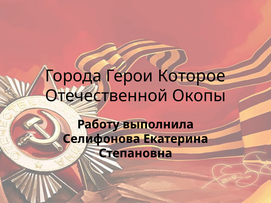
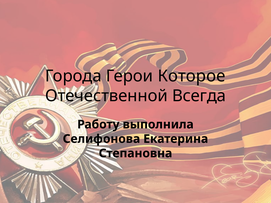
Окопы: Окопы -> Всегда (199, 96)
